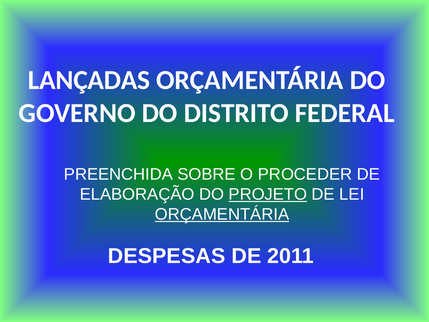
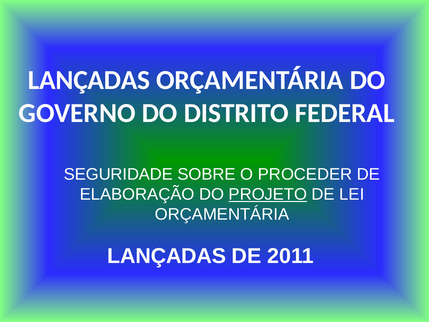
PREENCHIDA: PREENCHIDA -> SEGURIDADE (118, 174)
ORÇAMENTÁRIA underline: present -> none (222, 214)
DESPESAS: DESPESAS -> LANÇADAS (167, 256)
